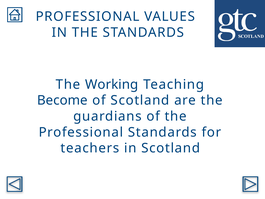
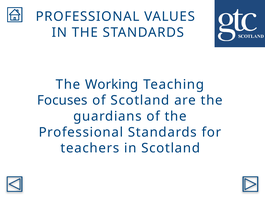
Become: Become -> Focuses (62, 100)
